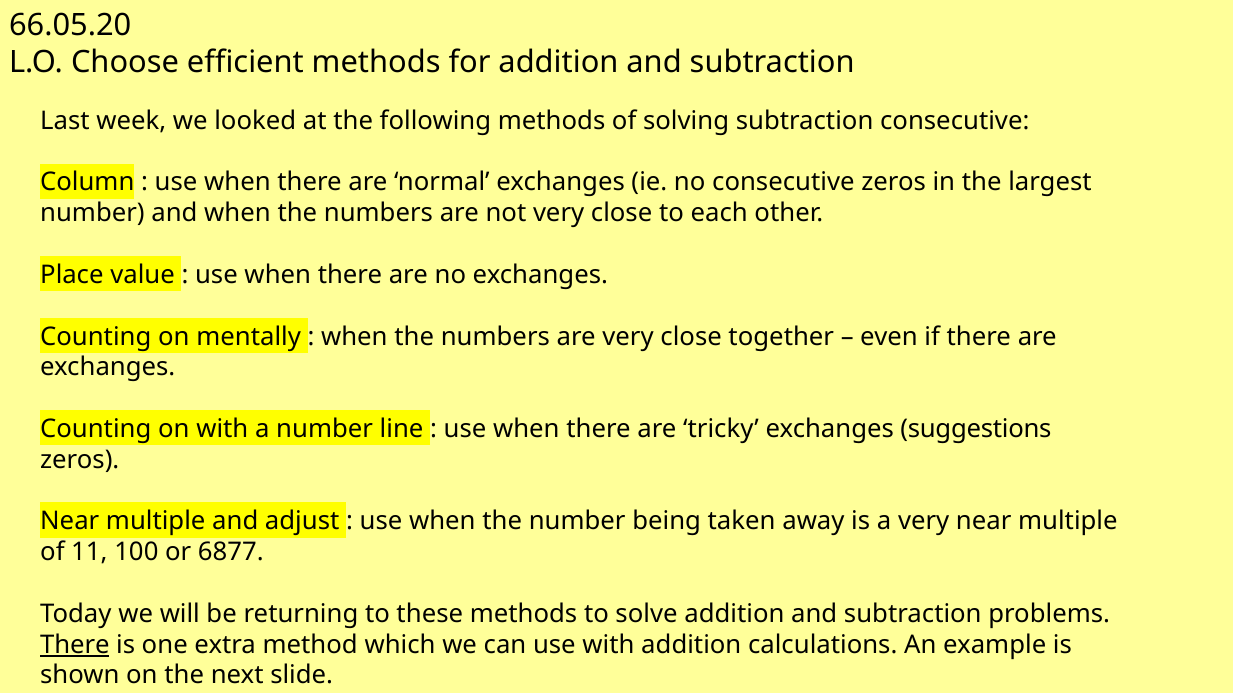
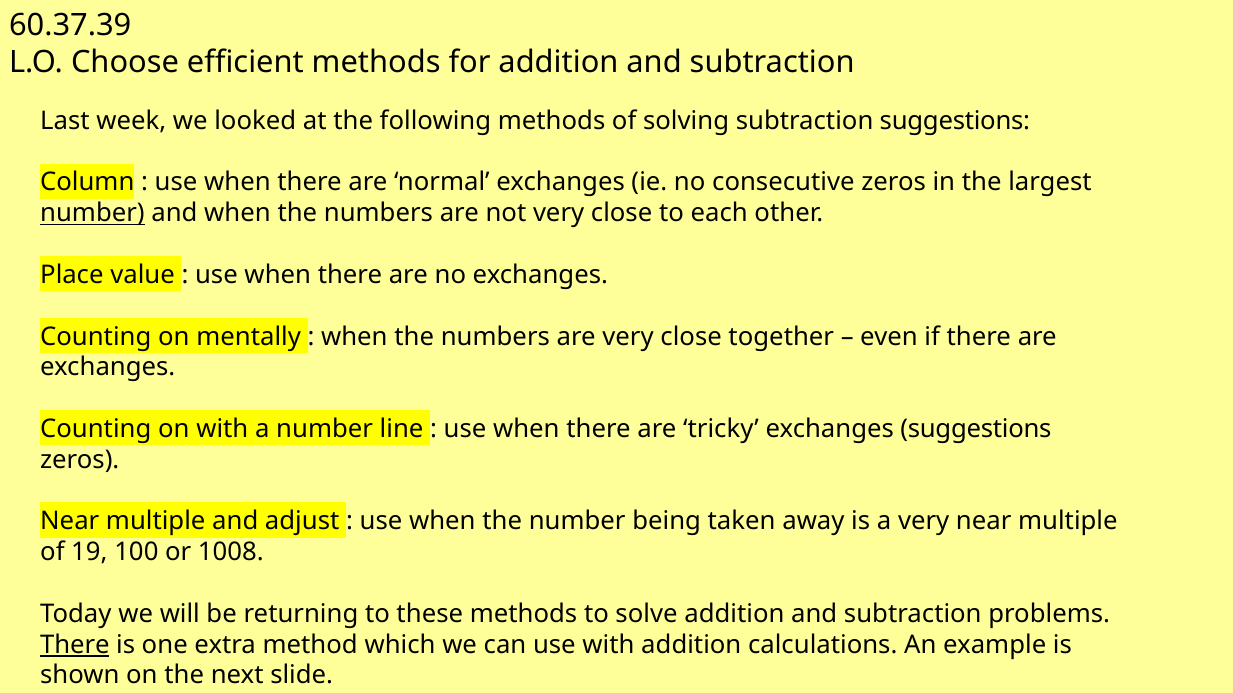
66.05.20: 66.05.20 -> 60.37.39 (70, 25)
subtraction consecutive: consecutive -> suggestions (955, 121)
number underline: none -> present (92, 213)
11: 11 -> 19 (89, 553)
6877: 6877 -> 1008 (231, 553)
